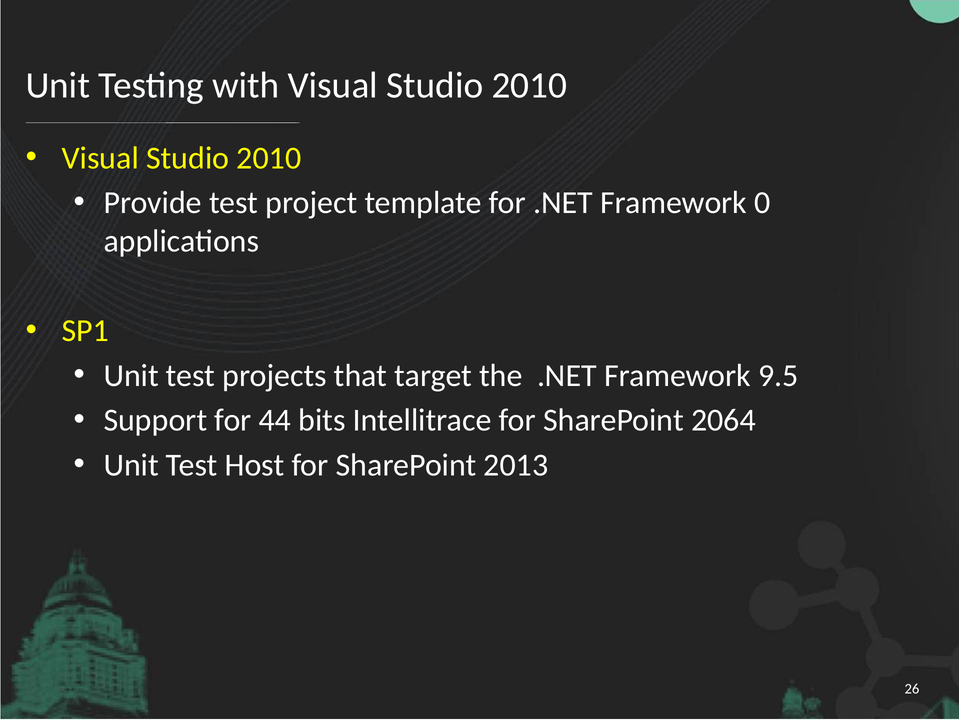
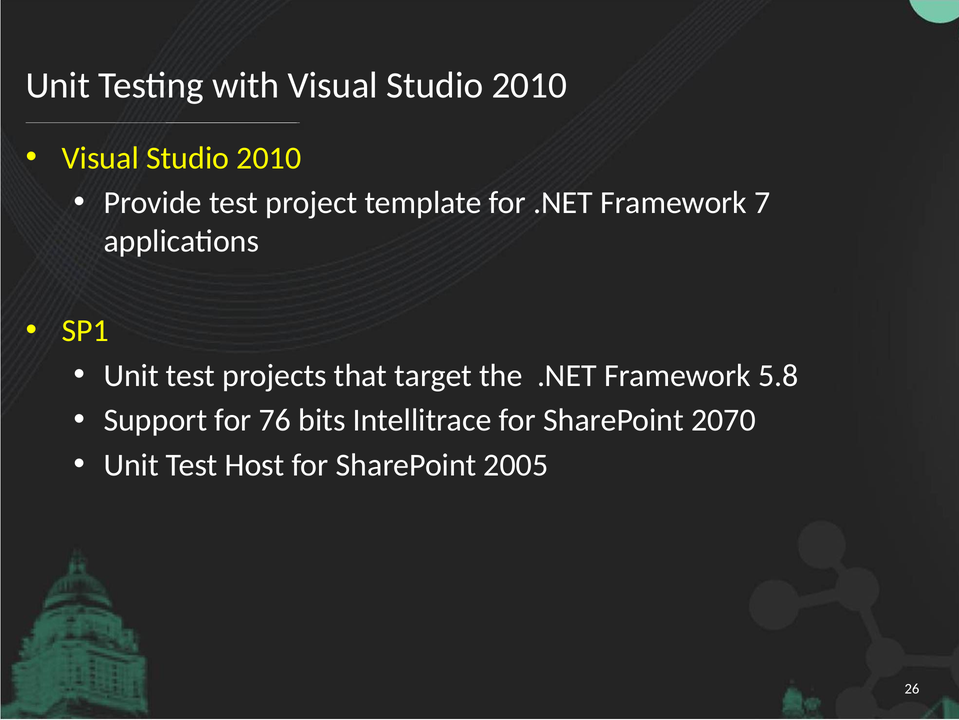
0: 0 -> 7 (762, 203)
9.5: 9.5 -> 5.8 (778, 375)
44: 44 -> 76 (275, 420)
2064: 2064 -> 2070 (723, 420)
2013: 2013 -> 2005 (516, 465)
